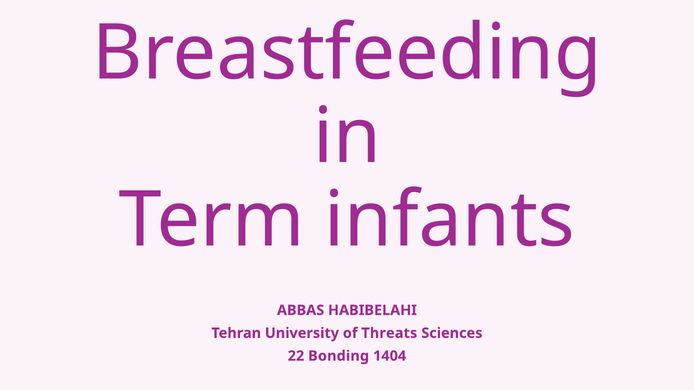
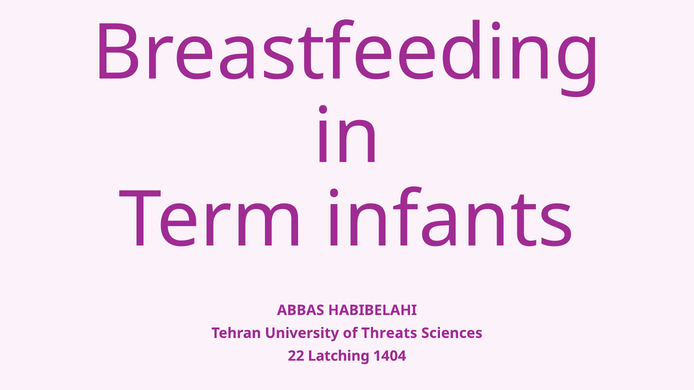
Bonding: Bonding -> Latching (339, 356)
